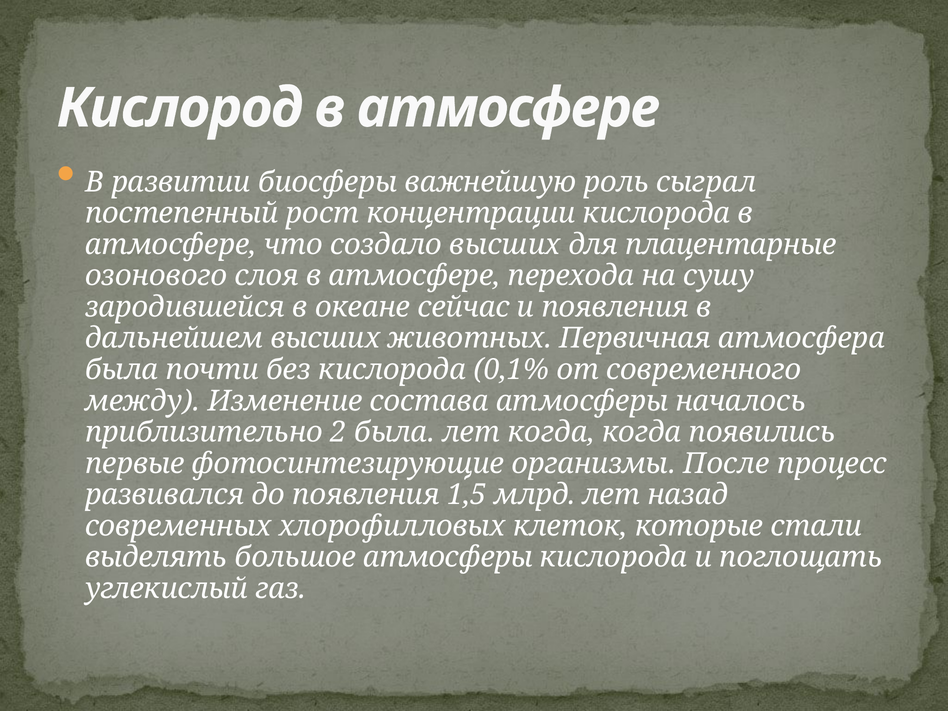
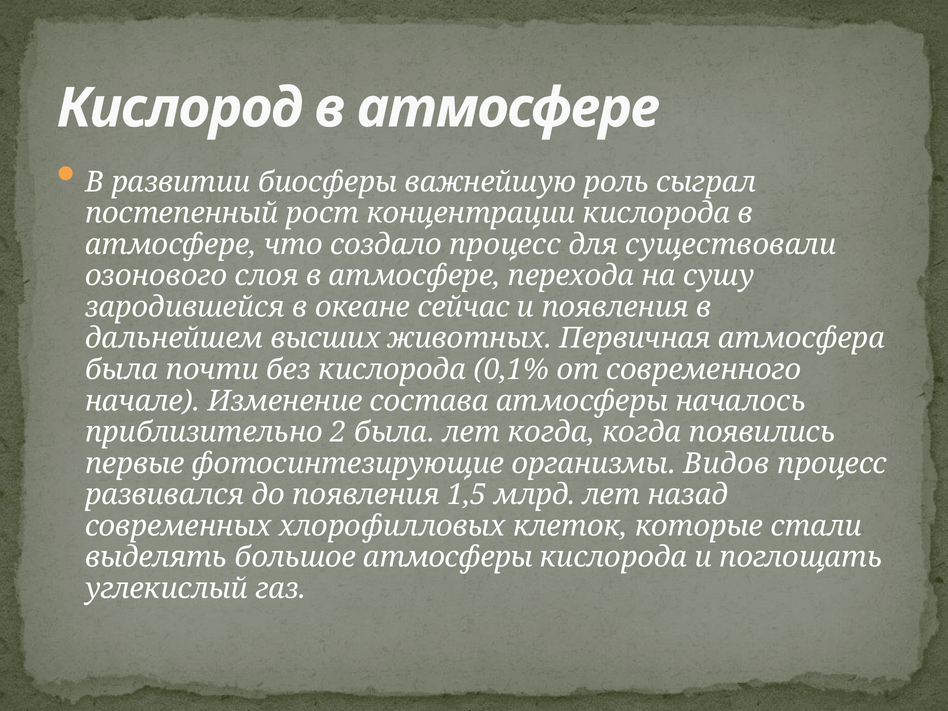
создало высших: высших -> процесс (505, 245)
плацентарные: плацентарные -> существовали (731, 245)
между: между -> начале (143, 401)
После: После -> Видов (726, 464)
